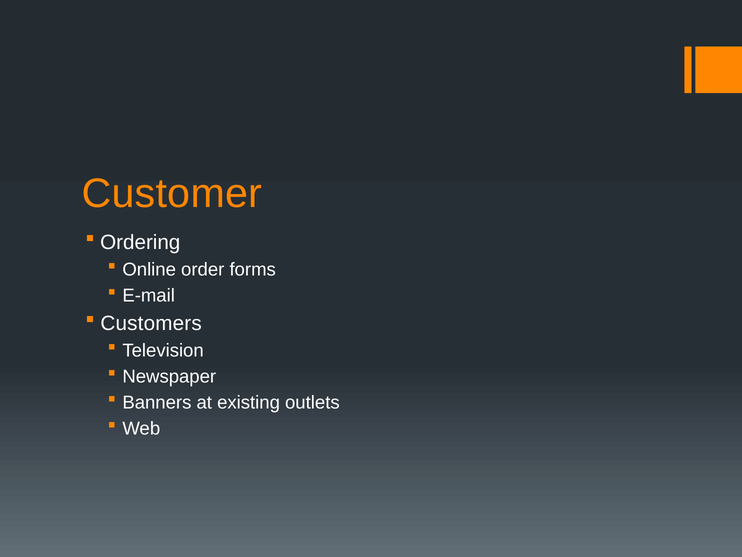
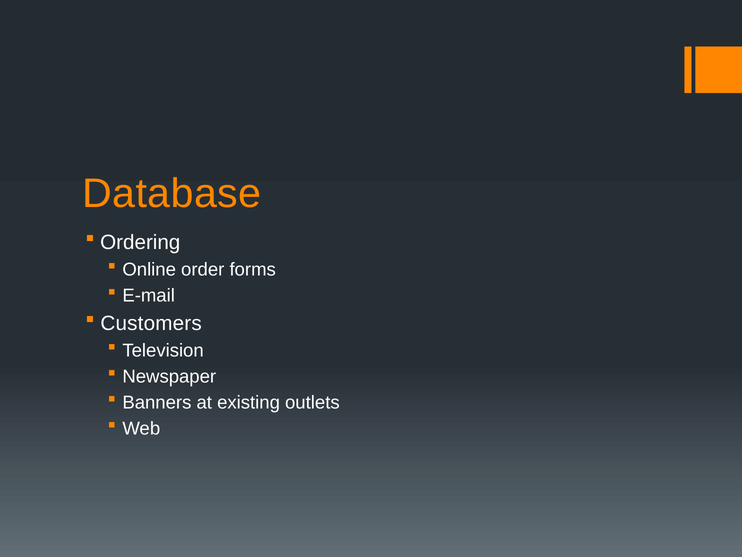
Customer: Customer -> Database (172, 193)
